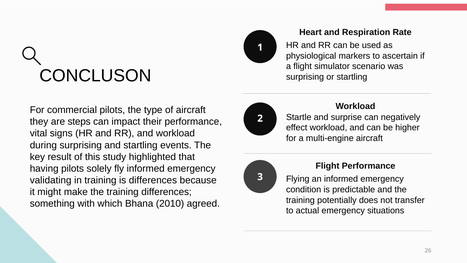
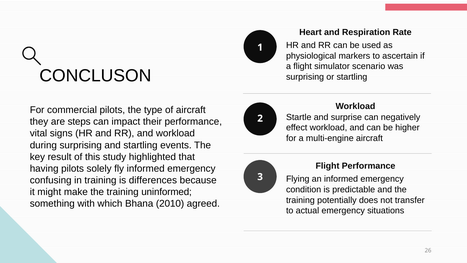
validating: validating -> confusing (51, 180)
training differences: differences -> uninformed (167, 192)
